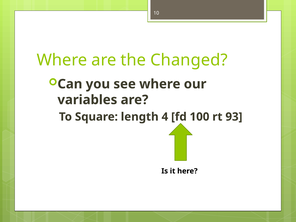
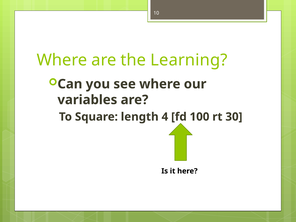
Changed: Changed -> Learning (189, 60)
93: 93 -> 30 (234, 117)
